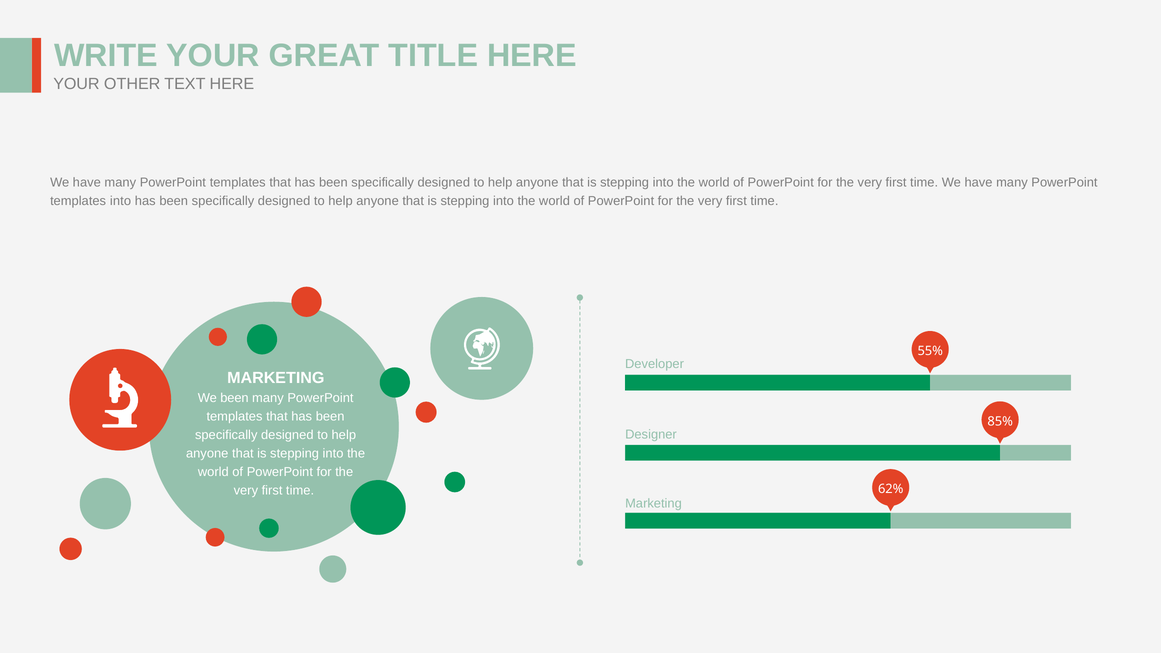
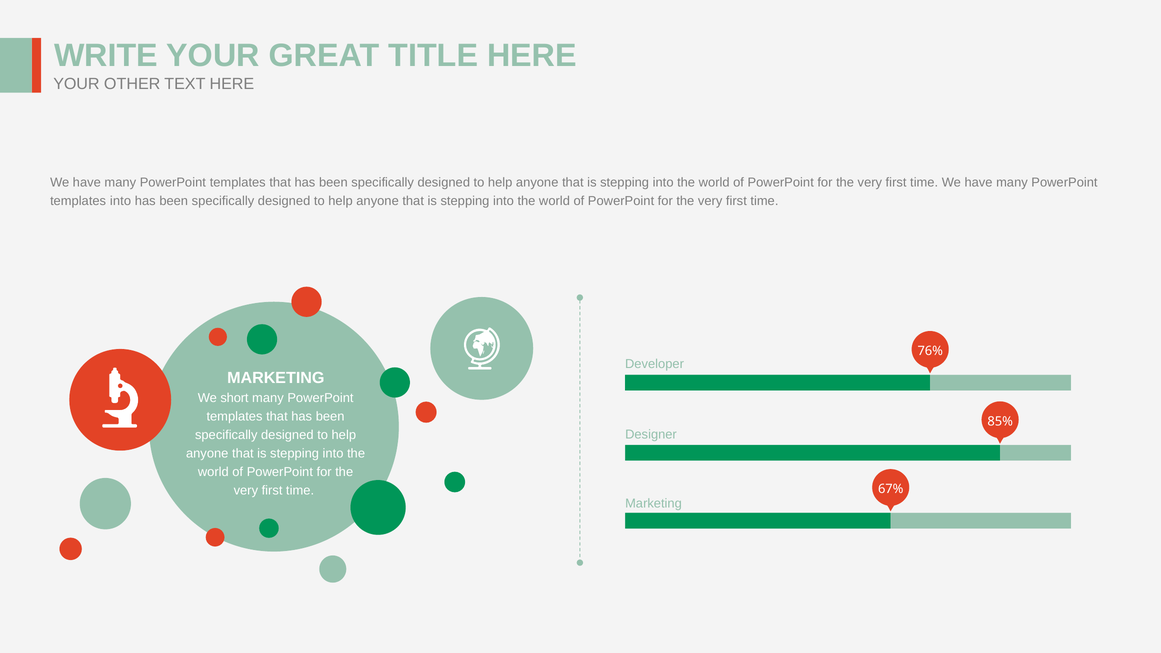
55%: 55% -> 76% (930, 351)
We been: been -> short (234, 398)
62%: 62% -> 67% (891, 489)
